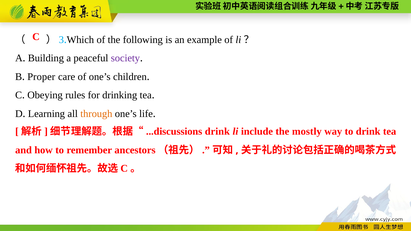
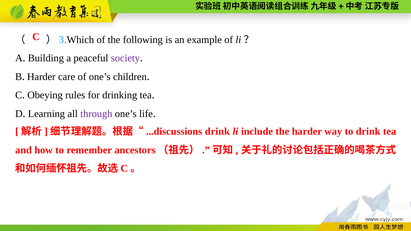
Proper: Proper -> Harder (41, 77)
through colour: orange -> purple (96, 114)
the mostly: mostly -> harder (307, 132)
